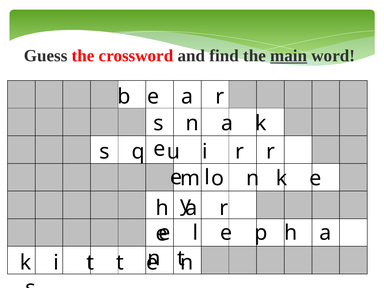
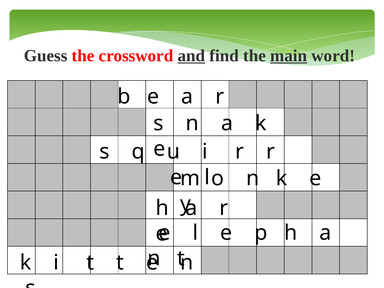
and underline: none -> present (191, 56)
